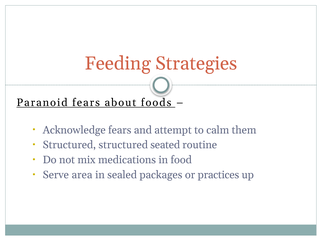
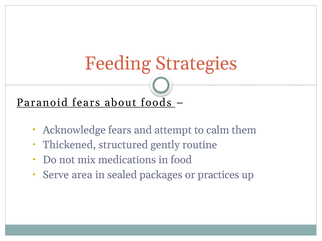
Structured: Structured -> Thickened (69, 145)
seated: seated -> gently (165, 145)
